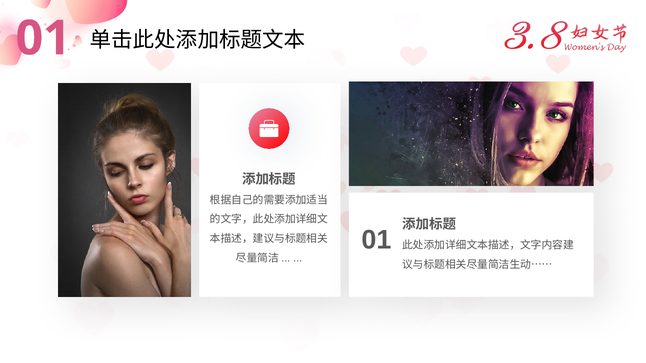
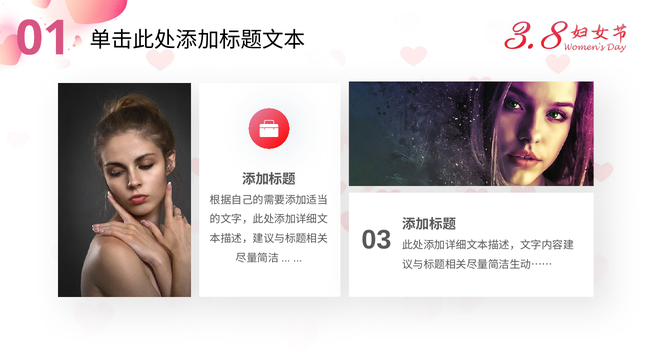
1: 1 -> 3 (384, 240)
